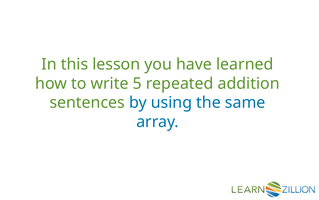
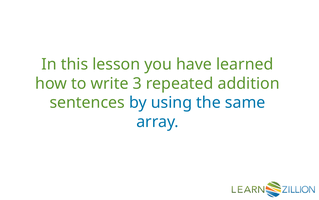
5: 5 -> 3 (137, 83)
